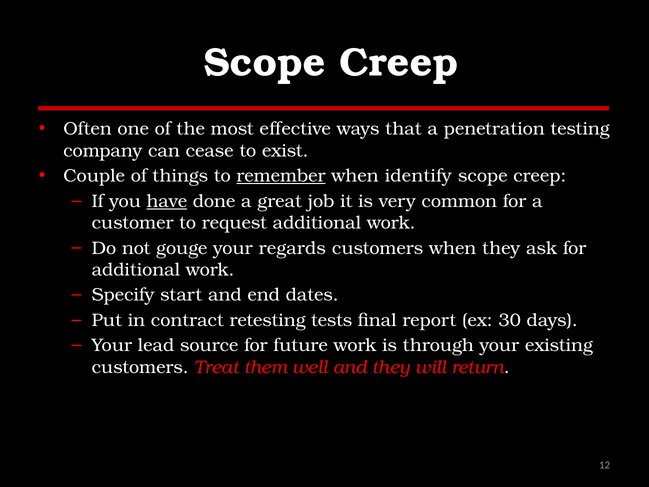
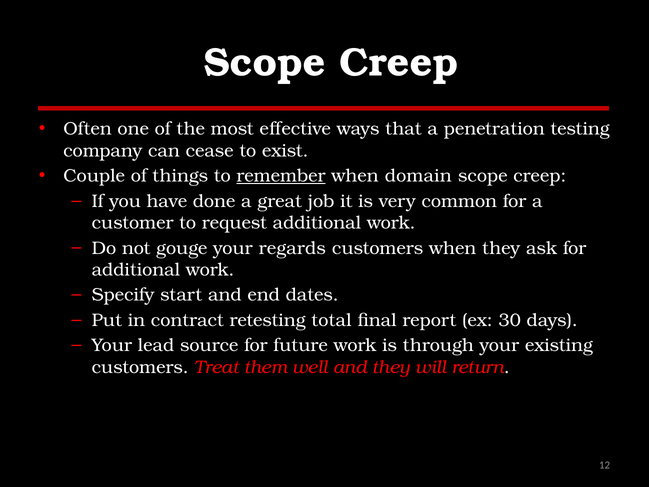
identify: identify -> domain (418, 176)
have underline: present -> none (167, 201)
tests: tests -> total (331, 320)
